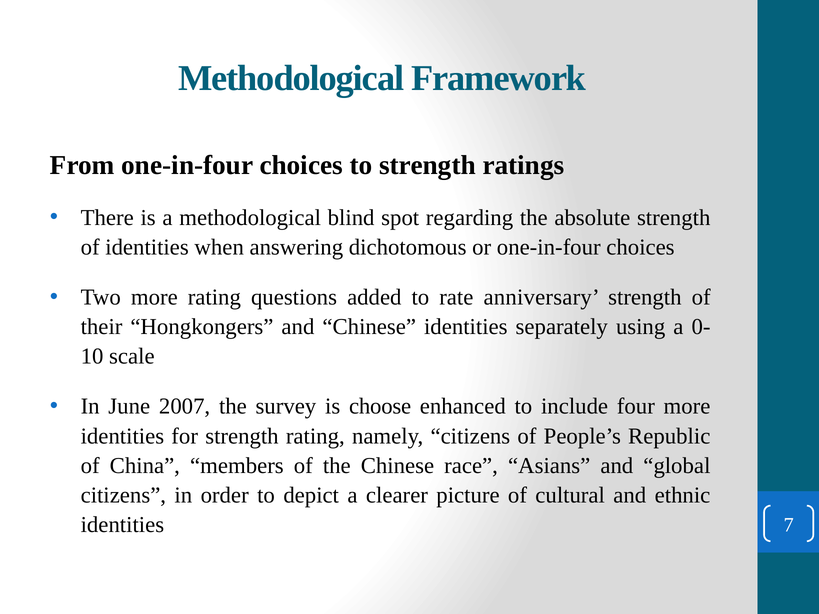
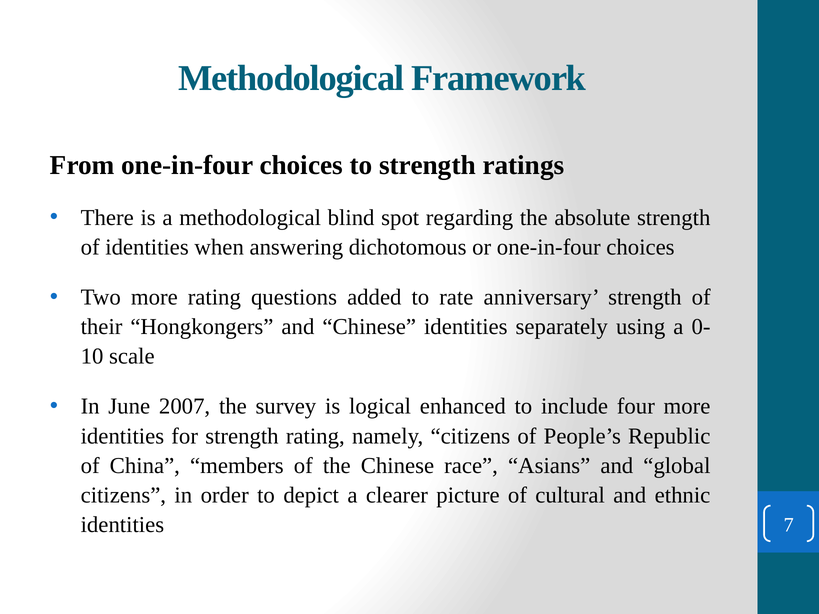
choose: choose -> logical (380, 407)
